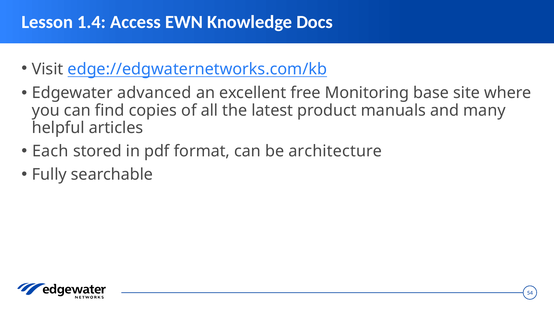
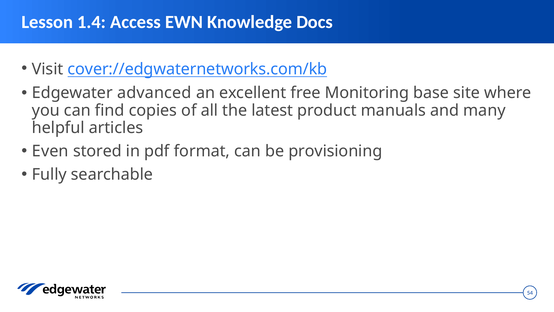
edge://edgwaternetworks.com/kb: edge://edgwaternetworks.com/kb -> cover://edgwaternetworks.com/kb (197, 69)
Each: Each -> Even (50, 151)
architecture: architecture -> provisioning (335, 151)
